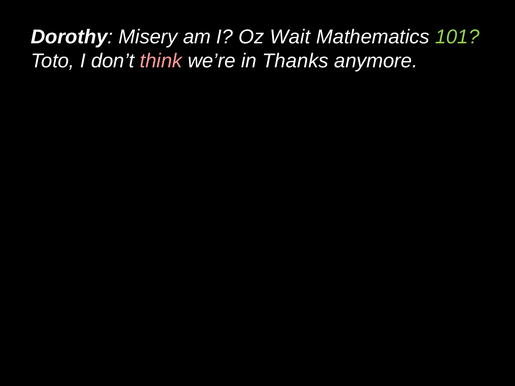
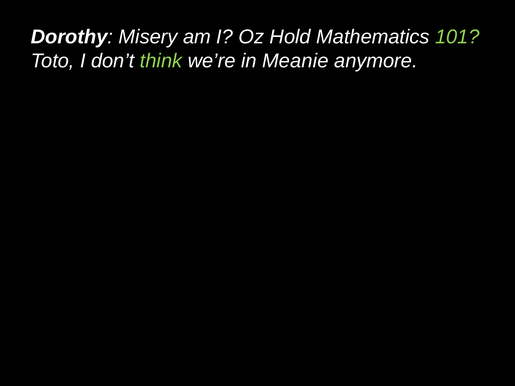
Wait: Wait -> Hold (290, 37)
think colour: pink -> light green (161, 61)
Thanks: Thanks -> Meanie (295, 61)
